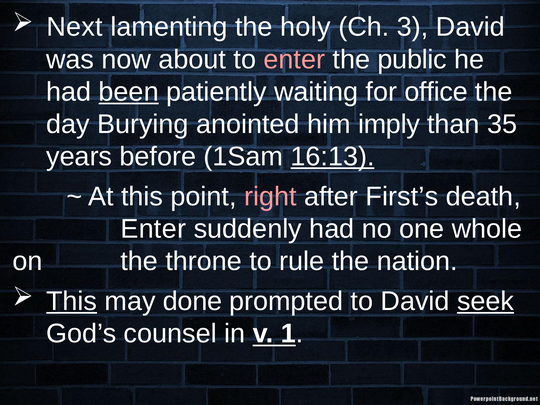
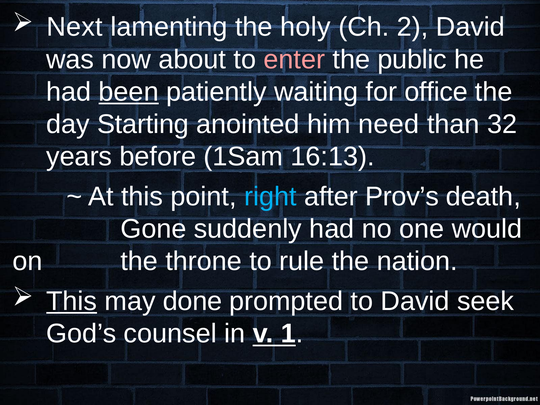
3: 3 -> 2 (413, 27)
Burying: Burying -> Starting (143, 124)
imply: imply -> need (389, 124)
35: 35 -> 32 (502, 124)
16:13 underline: present -> none (333, 157)
right colour: pink -> light blue (270, 197)
First’s: First’s -> Prov’s (402, 197)
Enter: Enter -> Gone (153, 229)
whole: whole -> would (487, 229)
seek underline: present -> none (486, 301)
